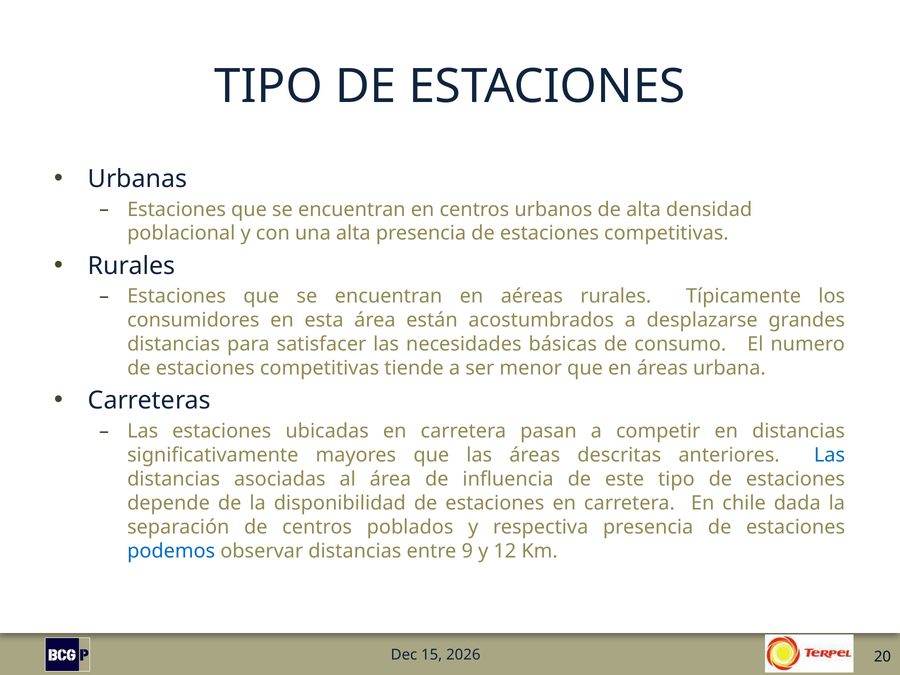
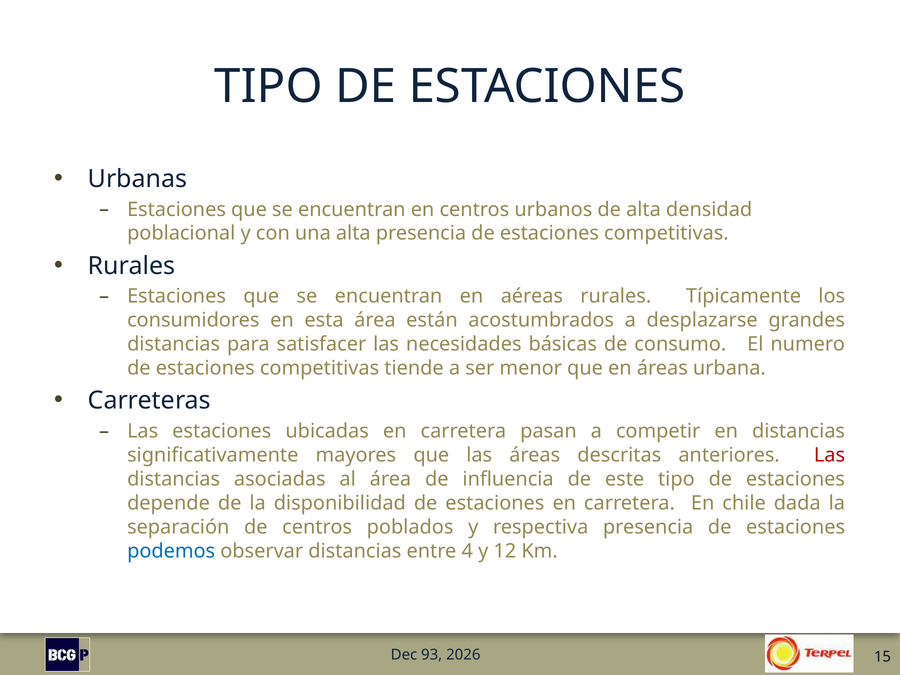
Las colour: blue -> red (830, 455)
9: 9 -> 4 (467, 551)
15: 15 -> 93 (432, 655)
20: 20 -> 15 (882, 657)
